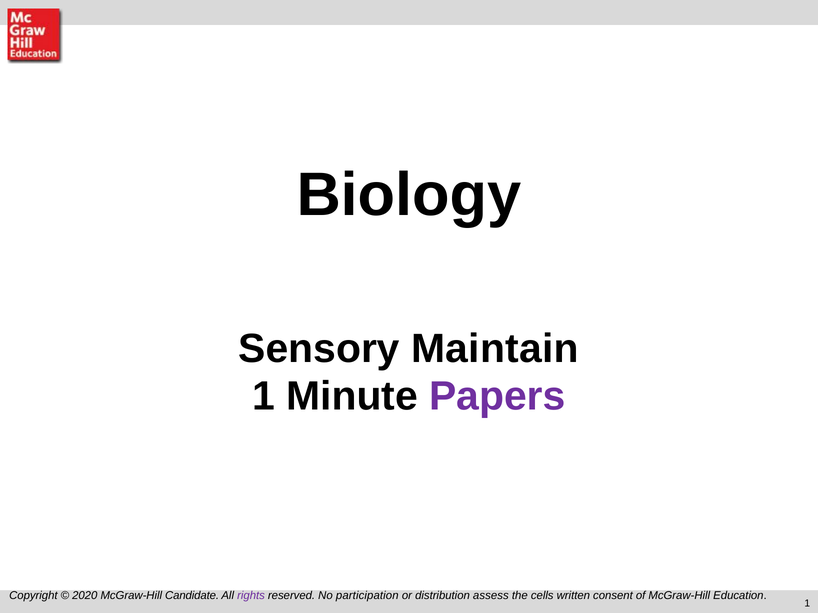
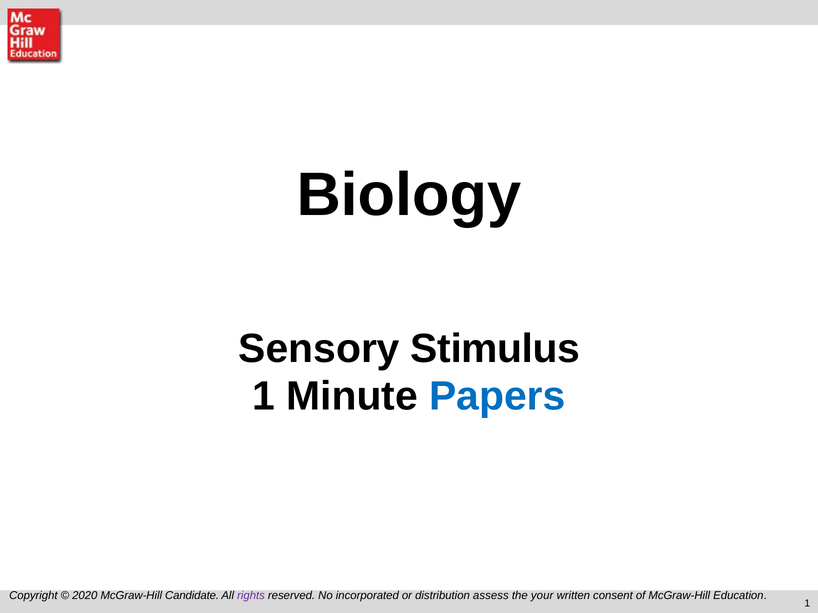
Maintain: Maintain -> Stimulus (495, 349)
Papers colour: purple -> blue (497, 397)
participation: participation -> incorporated (367, 596)
cells: cells -> your (542, 596)
